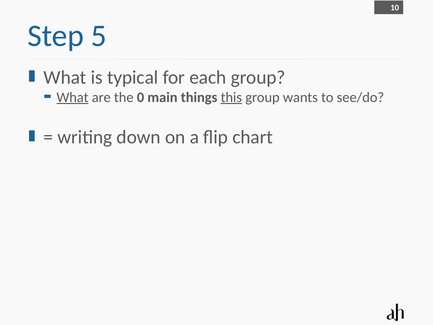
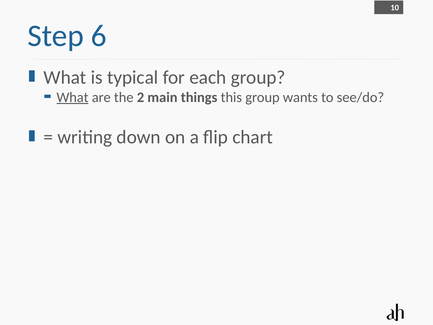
5: 5 -> 6 (99, 36)
0: 0 -> 2 (140, 97)
this underline: present -> none (231, 97)
